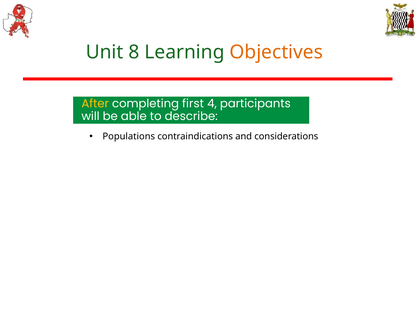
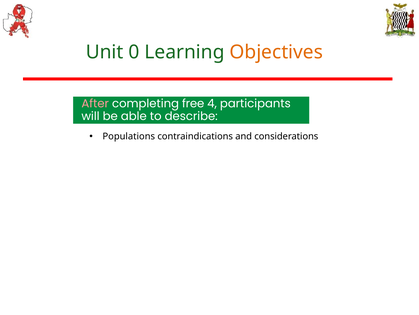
8: 8 -> 0 (134, 52)
After colour: yellow -> pink (95, 104)
first: first -> free (193, 104)
